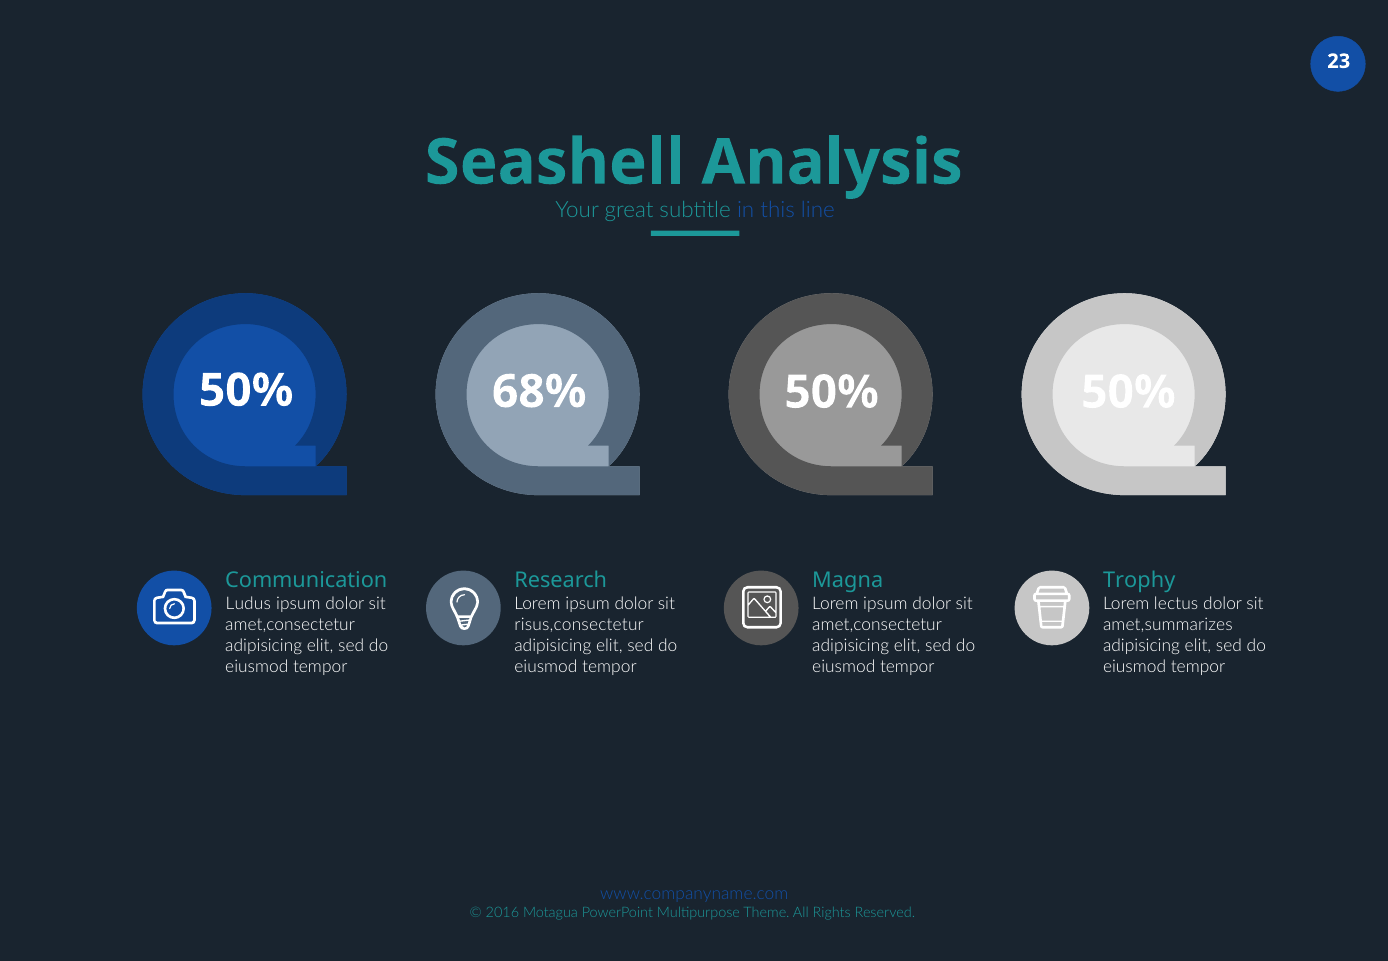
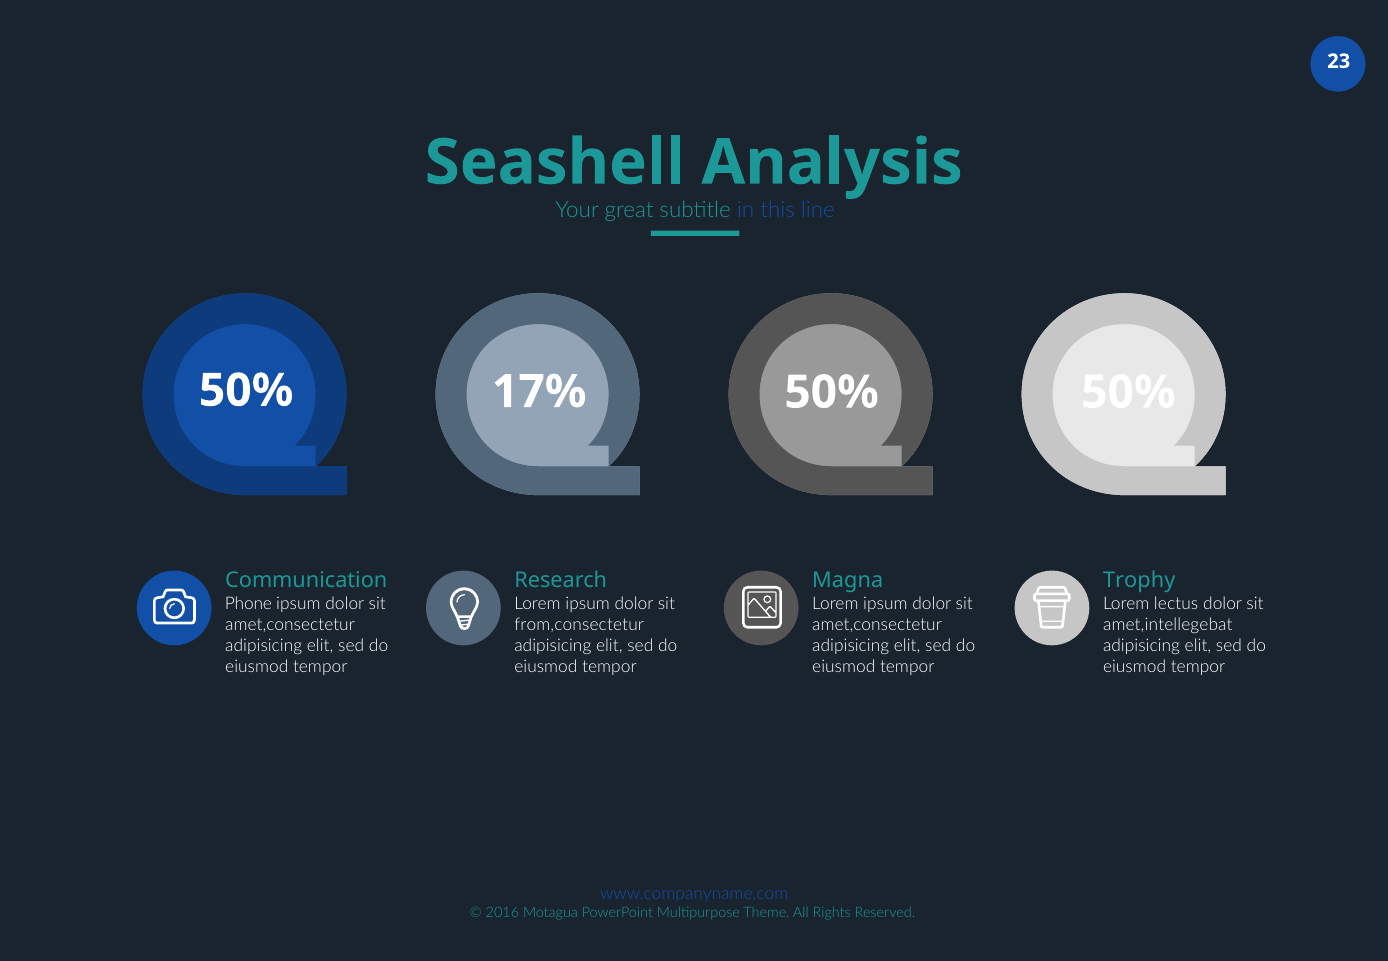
68%: 68% -> 17% (539, 392)
Ludus: Ludus -> Phone (248, 604)
risus,consectetur: risus,consectetur -> from,consectetur (579, 625)
amet,summarizes: amet,summarizes -> amet,intellegebat (1168, 625)
